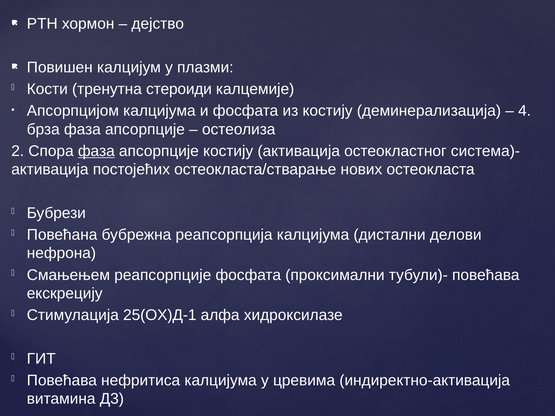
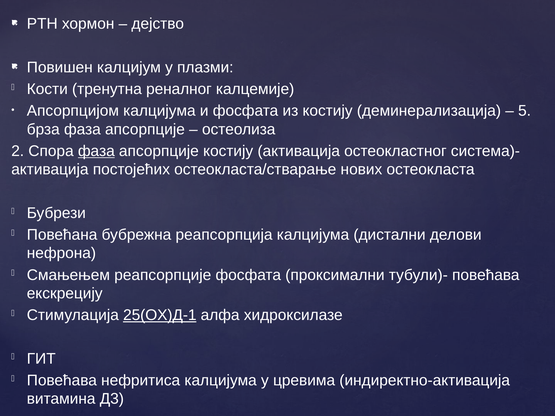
стероиди: стероиди -> реналног (179, 89)
4: 4 -> 5 (525, 111)
25(ОХ)Д-1 underline: none -> present (160, 315)
